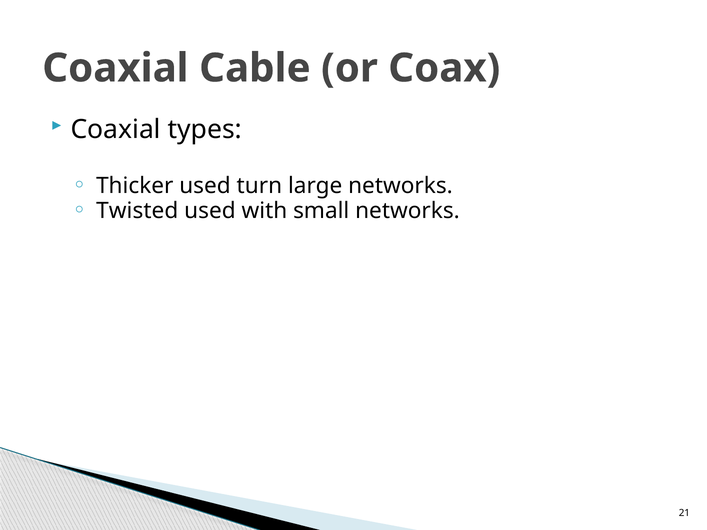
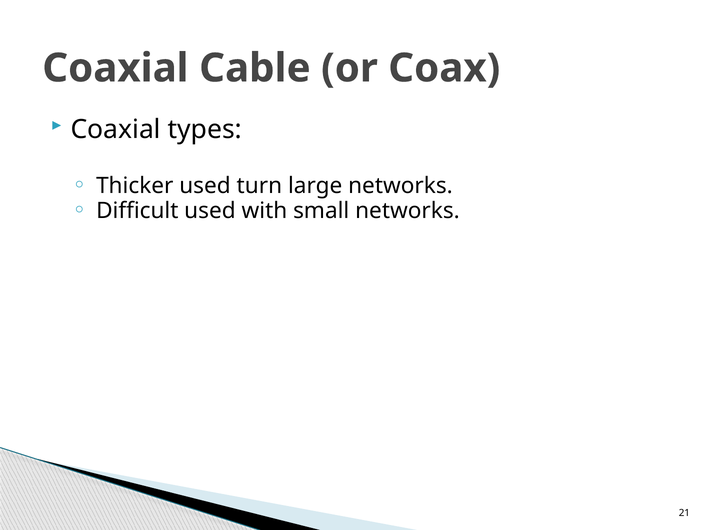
Twisted: Twisted -> Difficult (137, 211)
